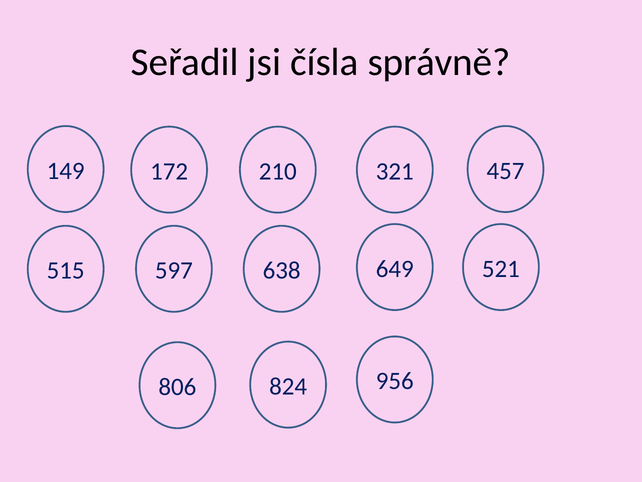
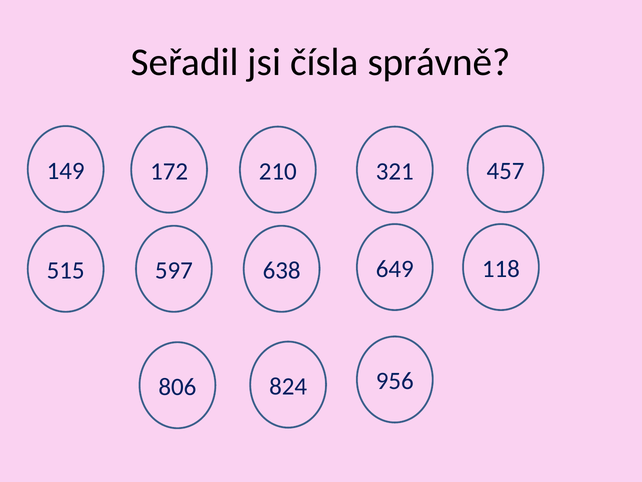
521: 521 -> 118 (501, 269)
